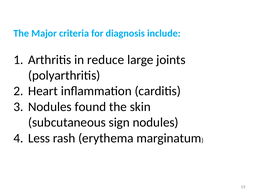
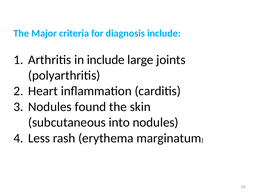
in reduce: reduce -> include (106, 60)
sign: sign -> into (119, 122)
